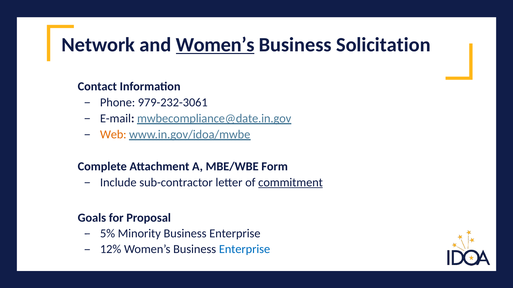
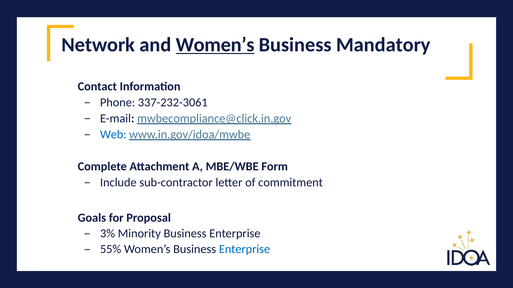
Solicitation: Solicitation -> Mandatory (383, 45)
979-232-3061: 979-232-3061 -> 337-232-3061 (173, 103)
mwbecompliance@date.in.gov: mwbecompliance@date.in.gov -> mwbecompliance@click.in.gov (214, 119)
Web colour: orange -> blue (113, 135)
commitment underline: present -> none (291, 183)
5%: 5% -> 3% (108, 234)
12%: 12% -> 55% (111, 250)
